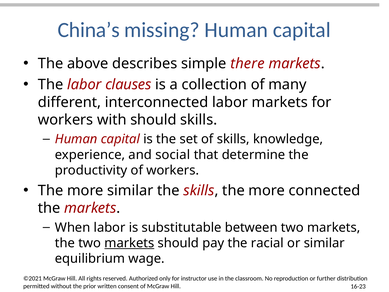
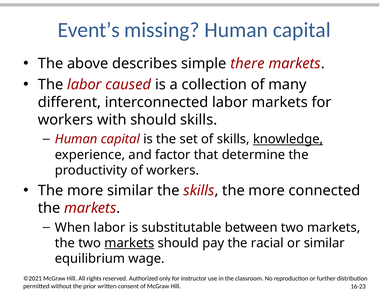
China’s: China’s -> Event’s (89, 30)
clauses: clauses -> caused (128, 85)
knowledge underline: none -> present (288, 139)
social: social -> factor (173, 155)
